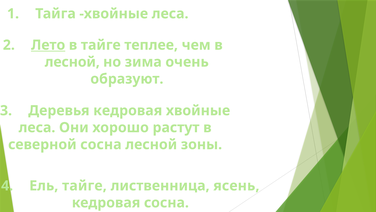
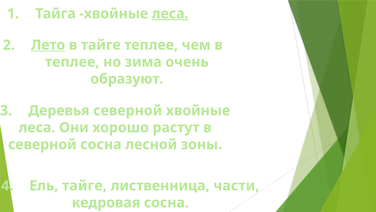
леса underline: none -> present (170, 14)
лесной: лесной -> теплее (72, 62)
Деревья кедровая: кедровая -> северной (128, 110)
ясень: ясень -> части (236, 185)
